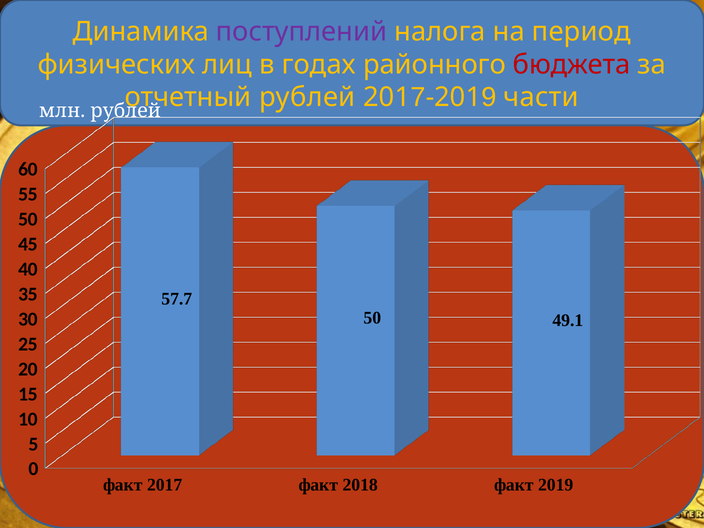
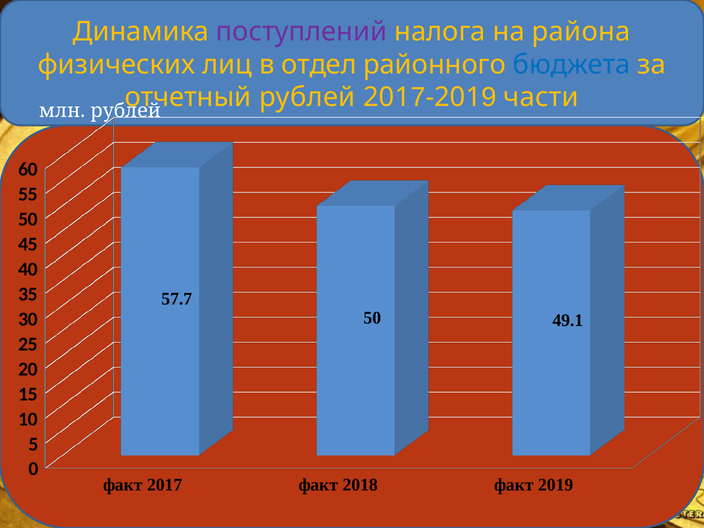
период: период -> района (581, 32)
годах: годах -> отдел (319, 65)
бюджета colour: red -> blue (572, 65)
